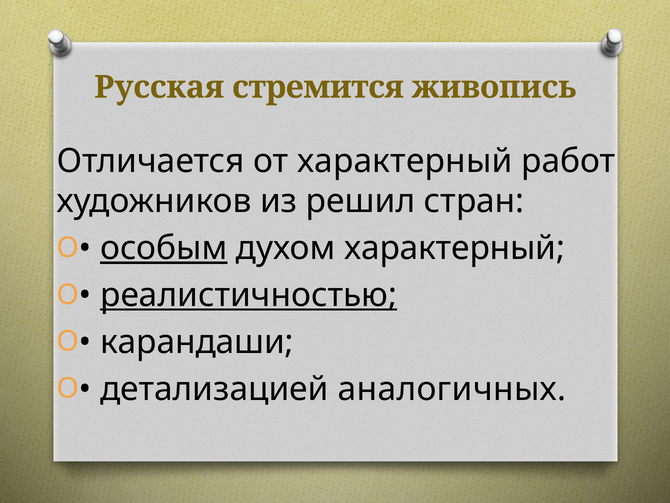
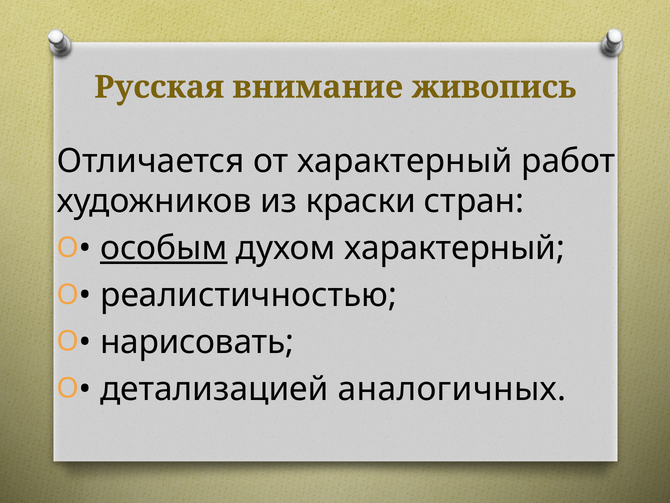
стремится: стремится -> внимание (318, 87)
решил: решил -> краски (361, 201)
реалистичностью underline: present -> none (249, 295)
карандаши: карандаши -> нарисовать (197, 342)
